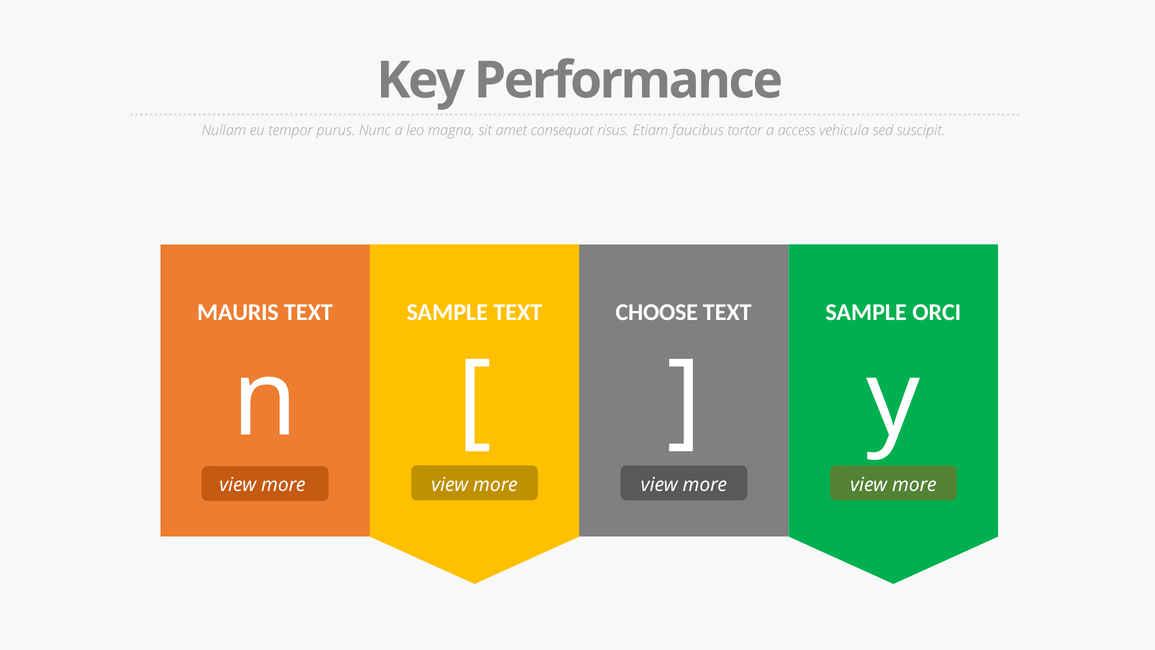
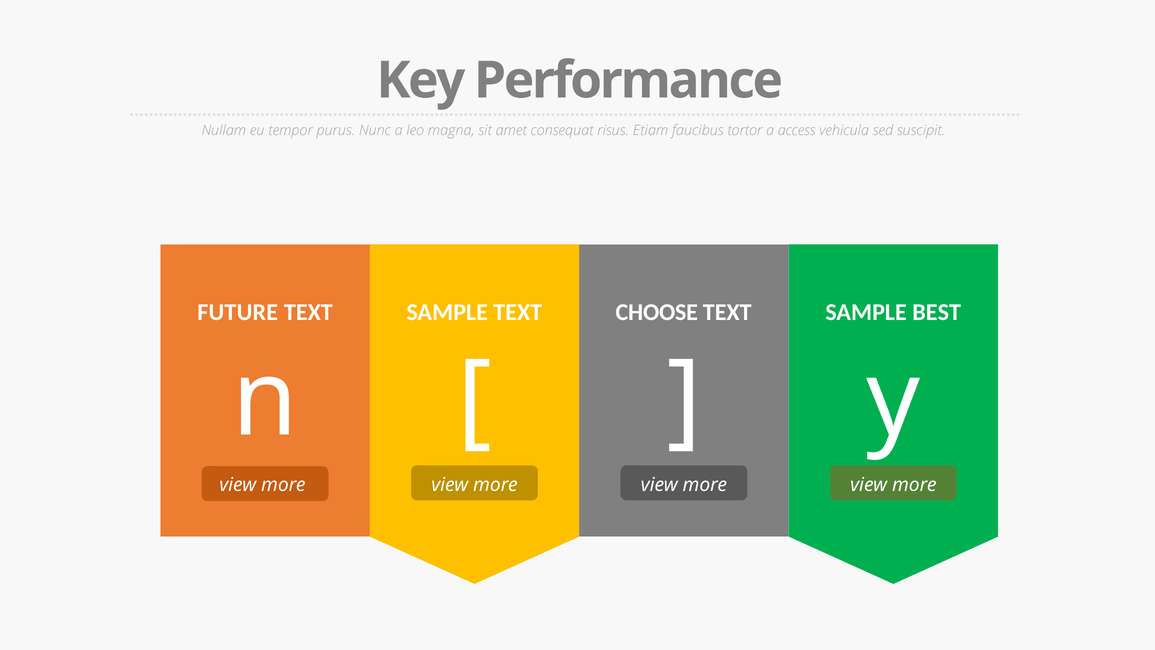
MAURIS: MAURIS -> FUTURE (238, 312)
ORCI: ORCI -> BEST (937, 312)
